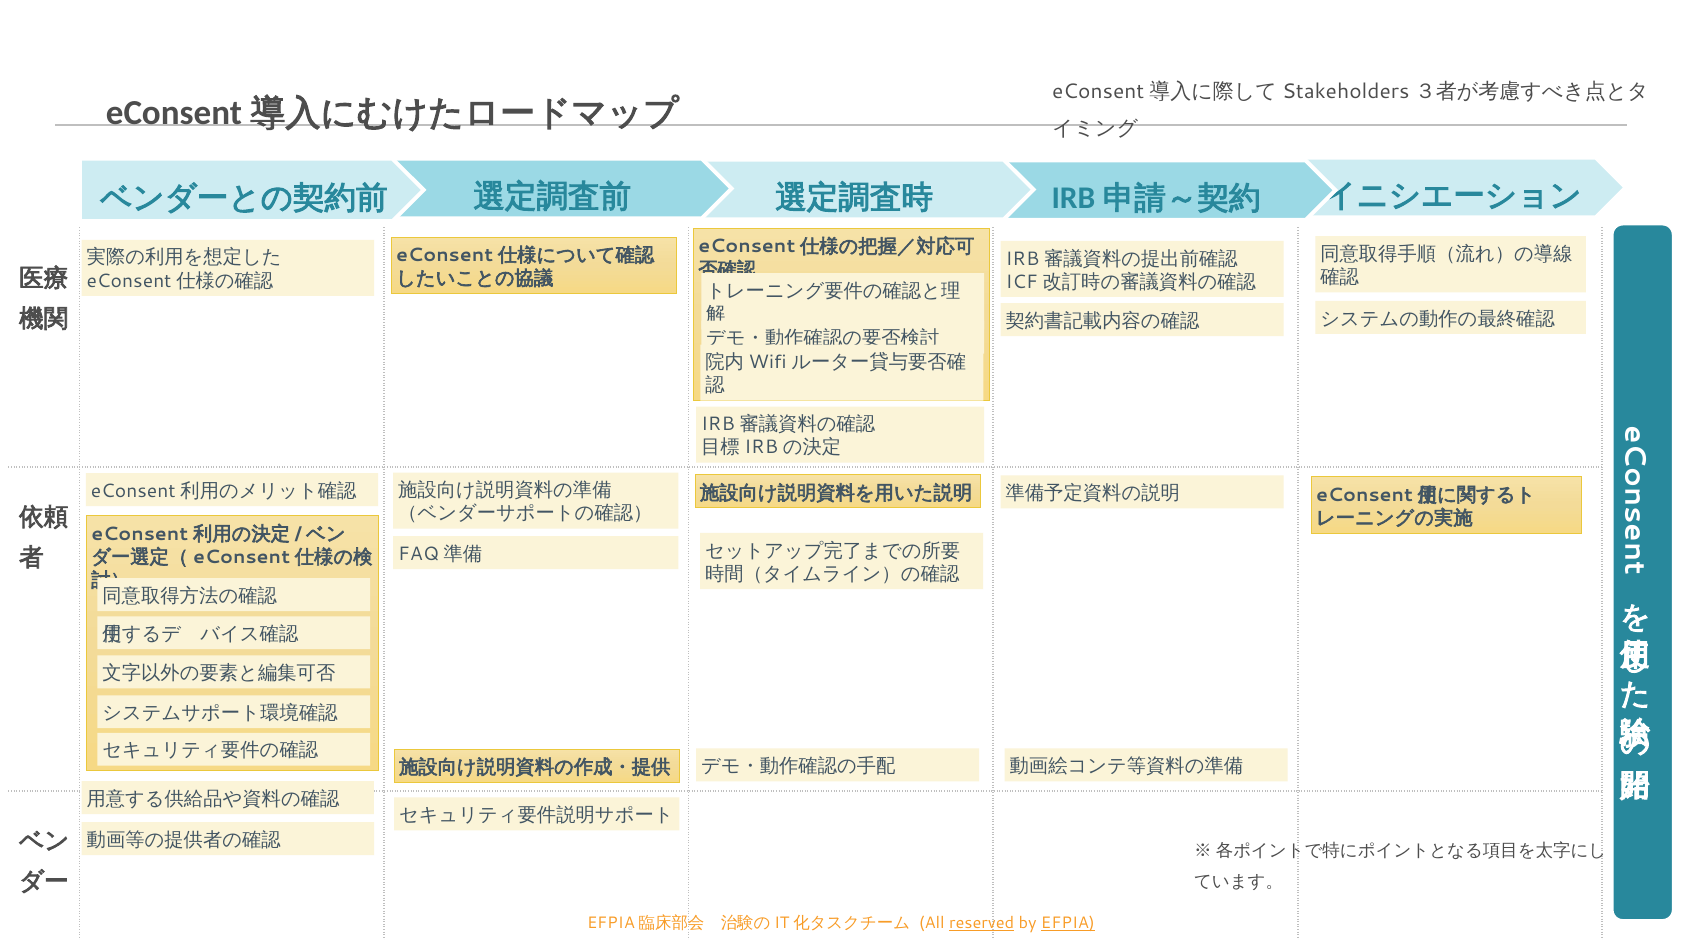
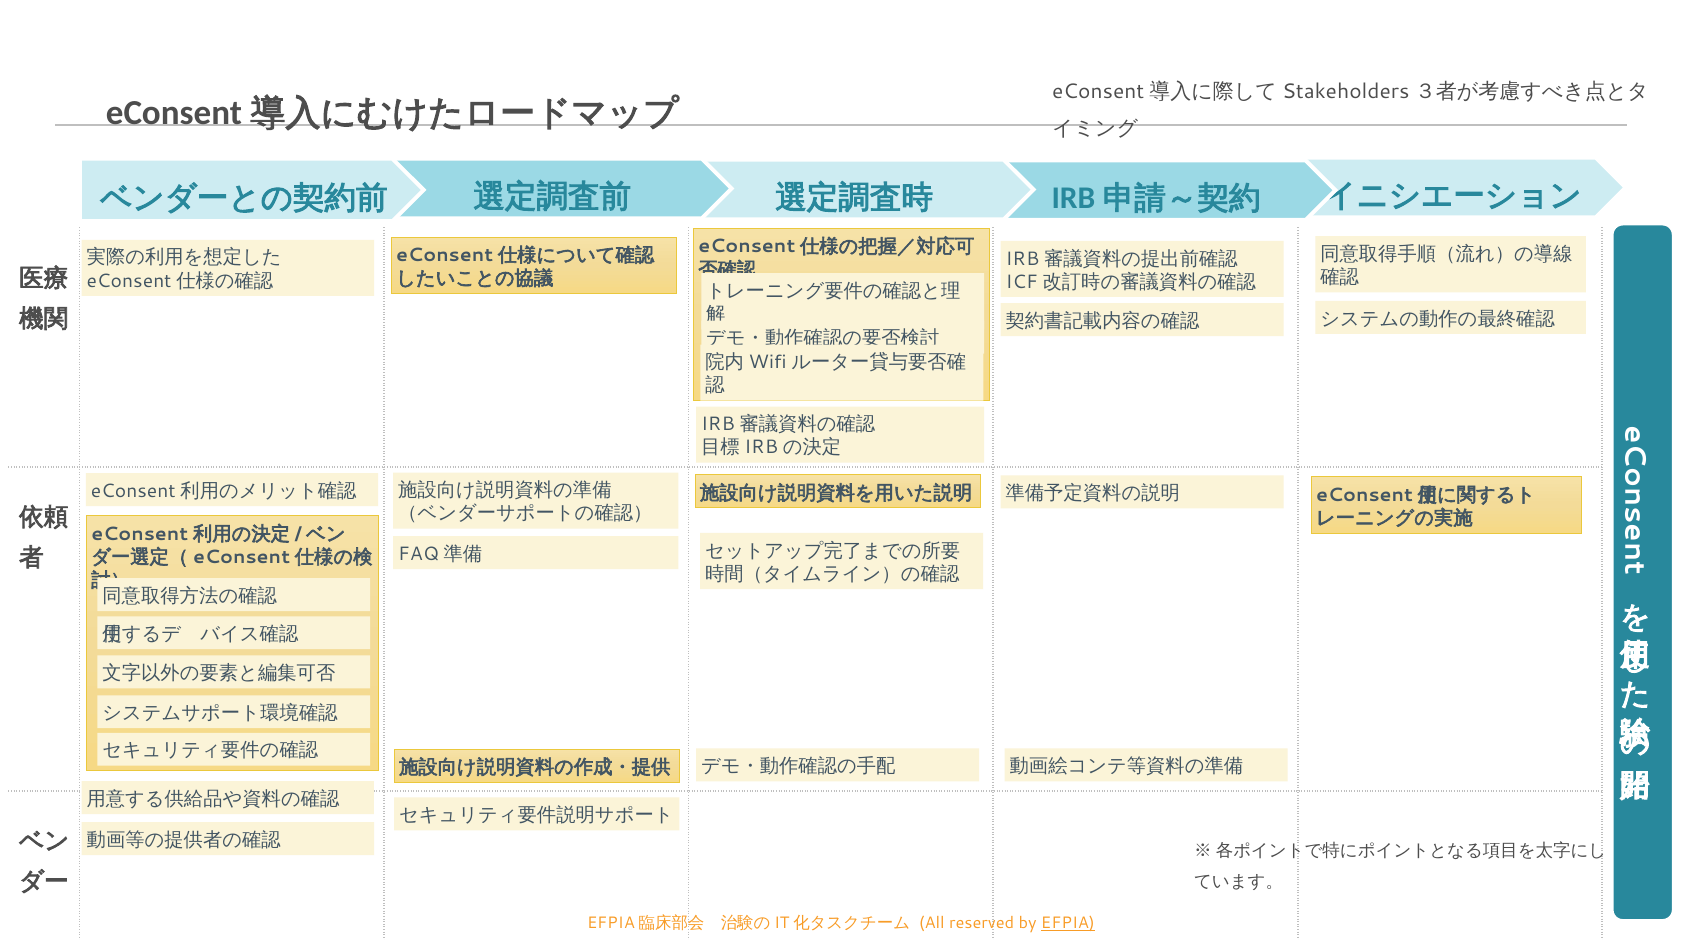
reserved underline: present -> none (982, 923)
